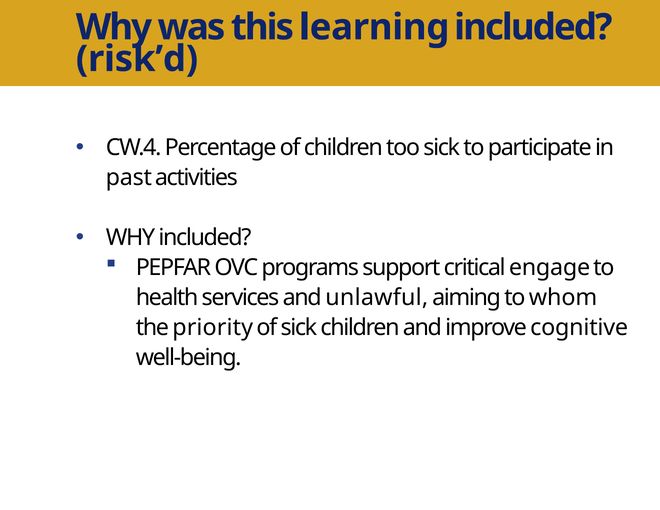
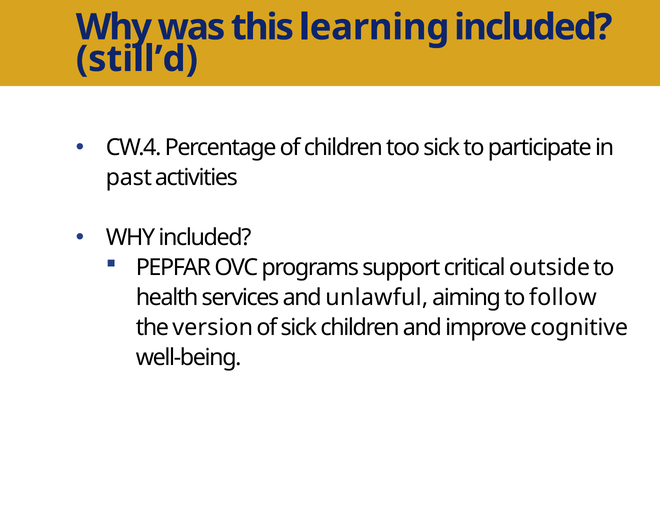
risk’d: risk’d -> still’d (137, 59)
engage: engage -> outside (550, 268)
whom: whom -> follow (563, 298)
priority: priority -> version (213, 328)
